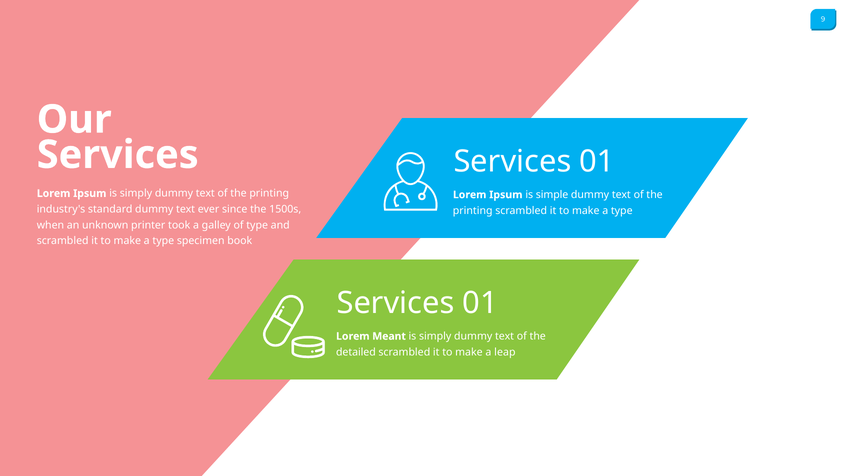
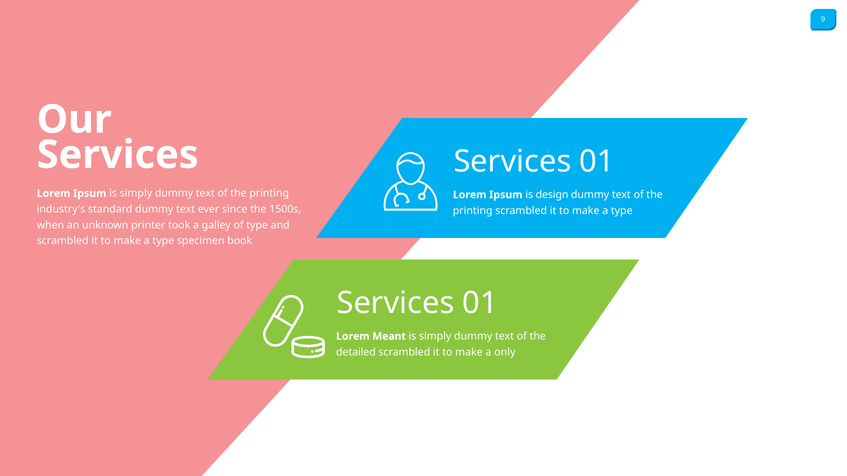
simple: simple -> design (552, 195)
leap: leap -> only (505, 352)
